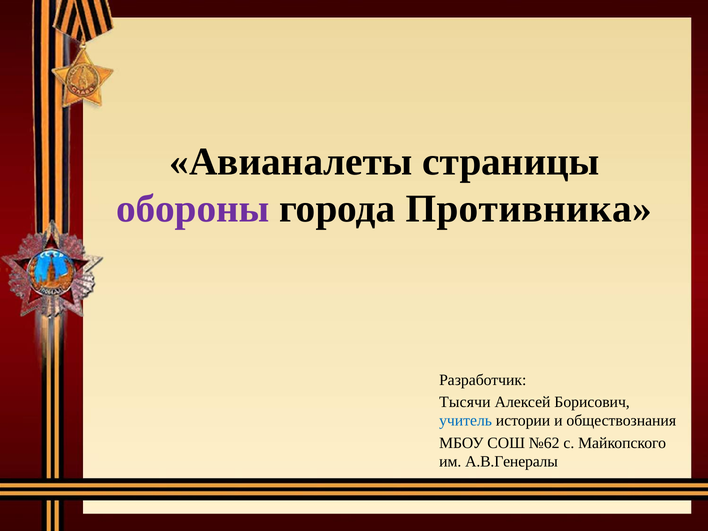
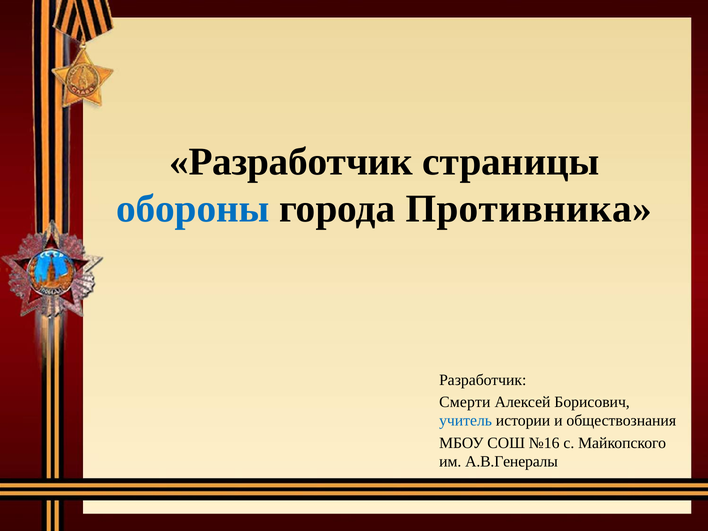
Авианалеты: Авианалеты -> Разработчик (291, 162)
обороны colour: purple -> blue (193, 209)
Тысячи: Тысячи -> Смерти (465, 402)
№62: №62 -> №16 (544, 443)
